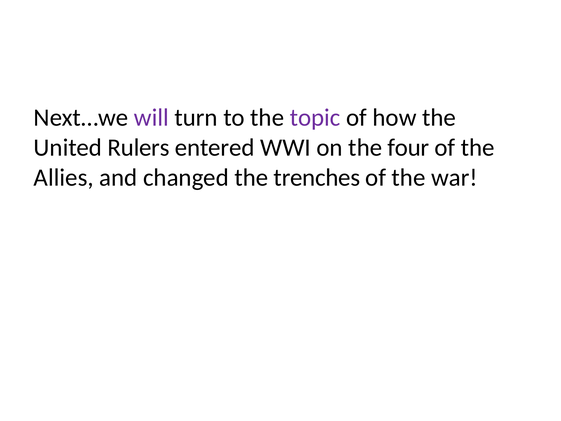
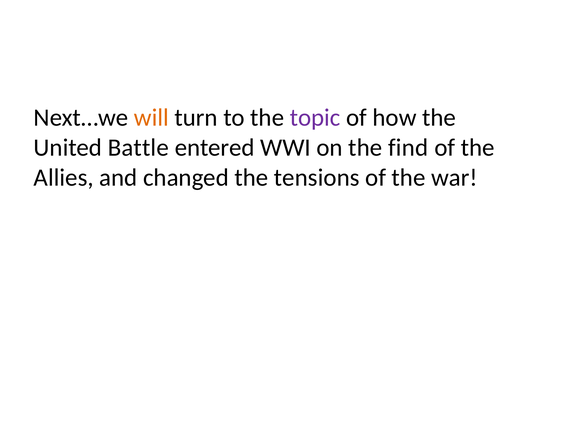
will colour: purple -> orange (151, 118)
Rulers: Rulers -> Battle (138, 148)
four: four -> find (408, 148)
trenches: trenches -> tensions (317, 178)
